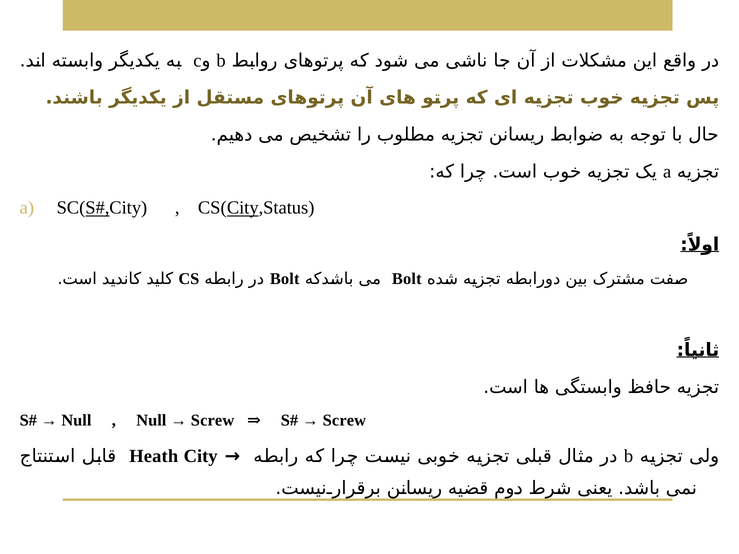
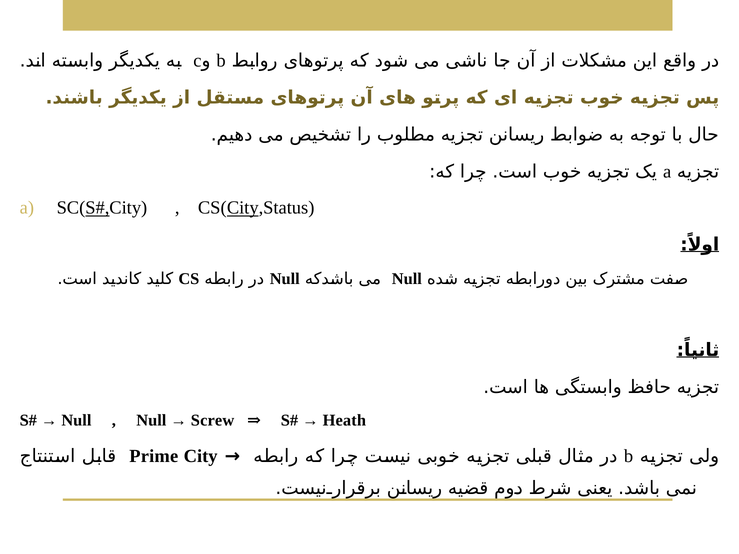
Bolt: Bolt -> Null (285, 279)
Bolt: Bolt -> Null (407, 279)
Screw: Screw -> Heath (344, 421)
Heath: Heath -> Prime (154, 456)
